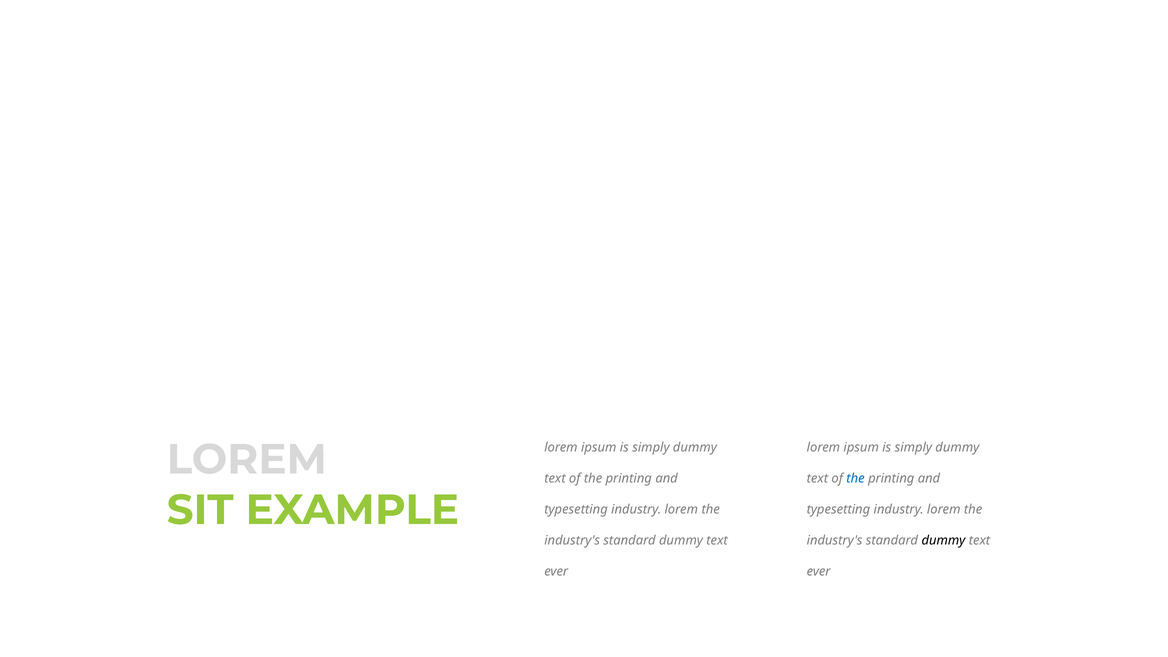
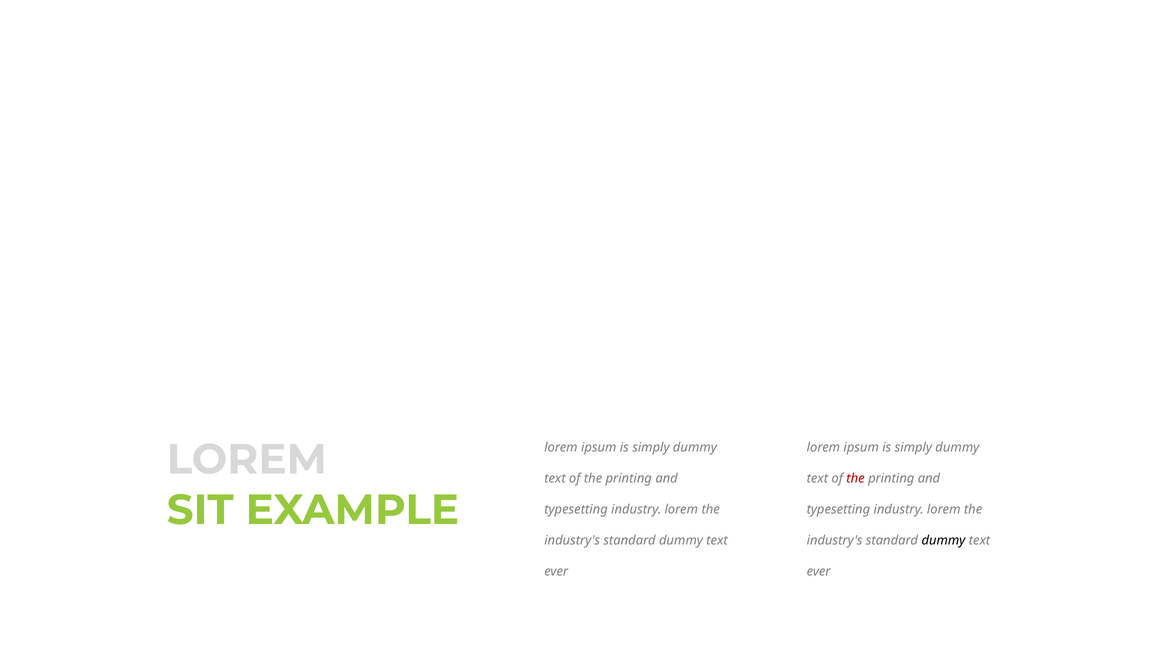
the colour: blue -> red (856, 478)
